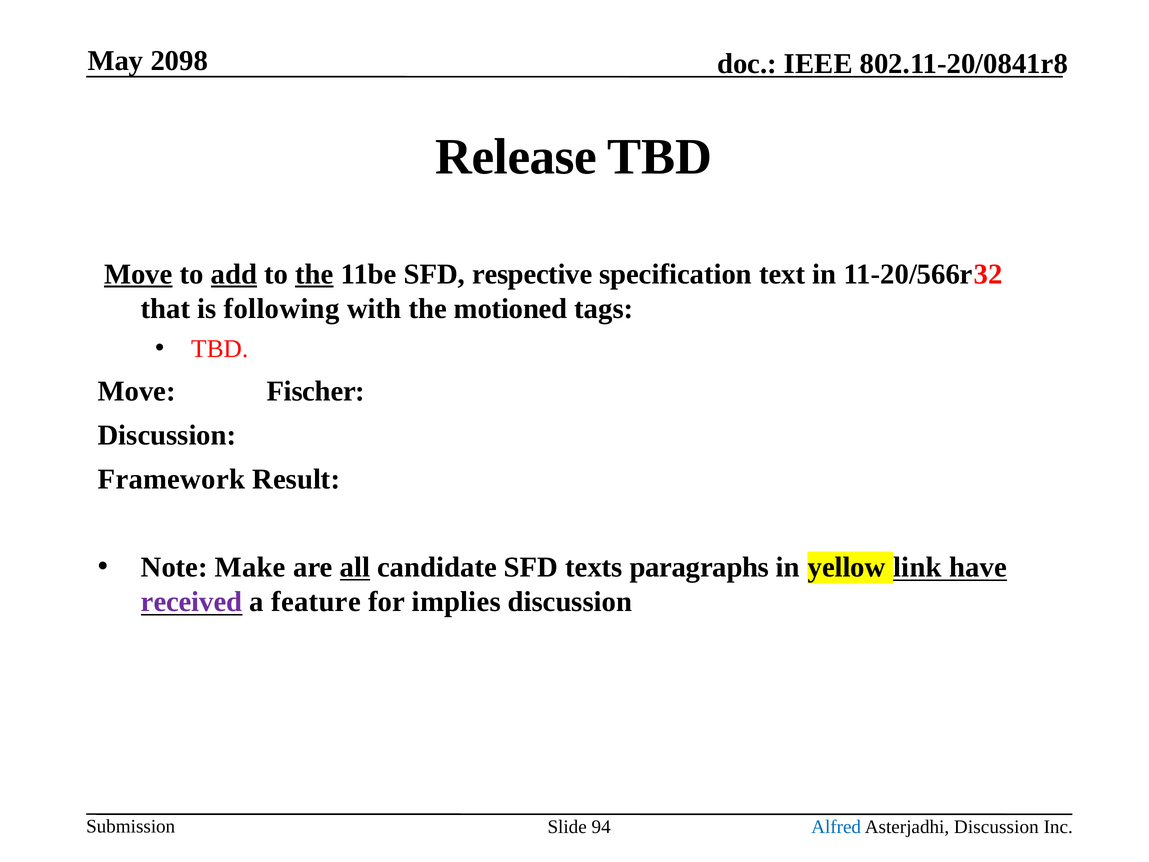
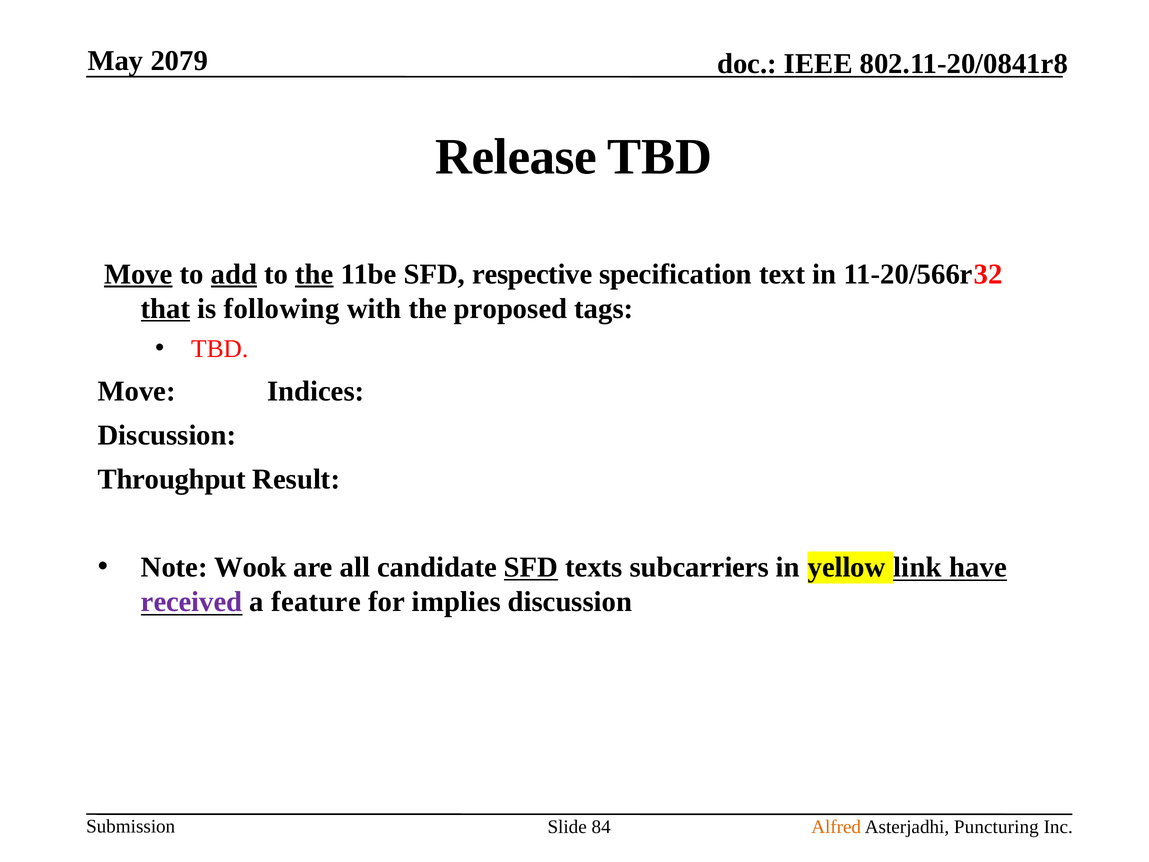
2098: 2098 -> 2079 (179, 61)
that underline: none -> present (166, 308)
motioned: motioned -> proposed (511, 308)
Fischer: Fischer -> Indices (316, 391)
Framework: Framework -> Throughput (172, 479)
Make: Make -> Wook (250, 567)
all underline: present -> none (355, 567)
SFD underline: none -> present (531, 567)
paragraphs: paragraphs -> subcarriers (699, 567)
94: 94 -> 84 (601, 826)
Alfred colour: blue -> orange (836, 826)
Asterjadhi Discussion: Discussion -> Puncturing (996, 826)
